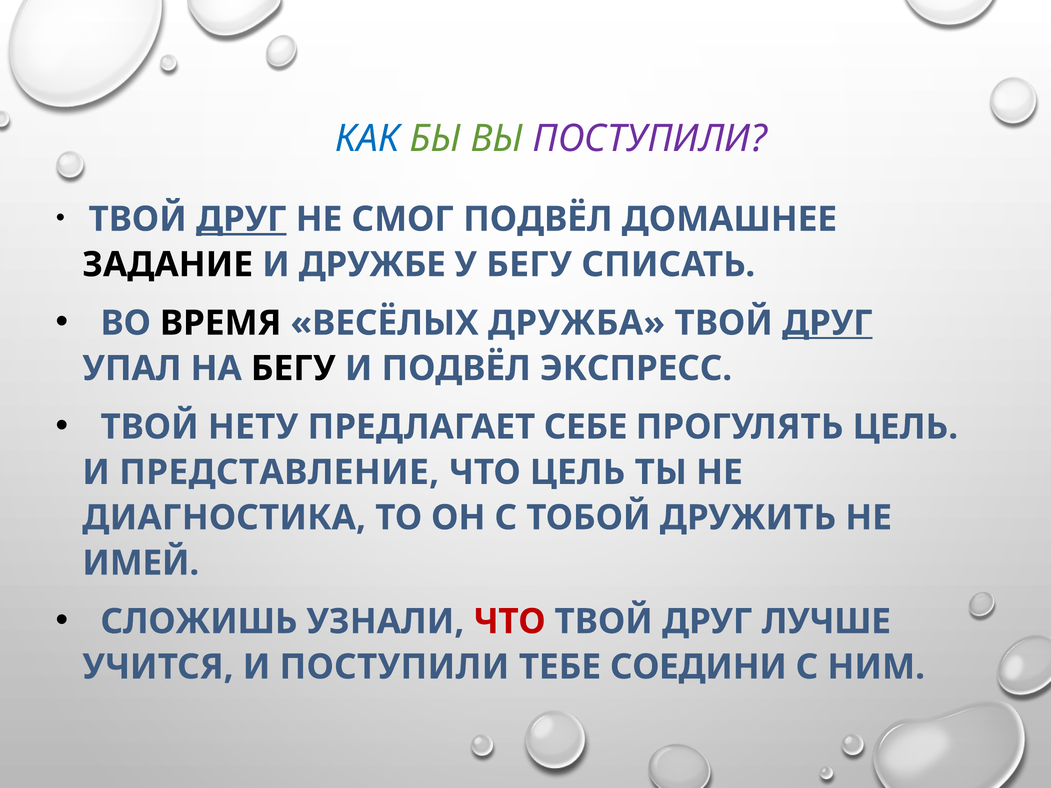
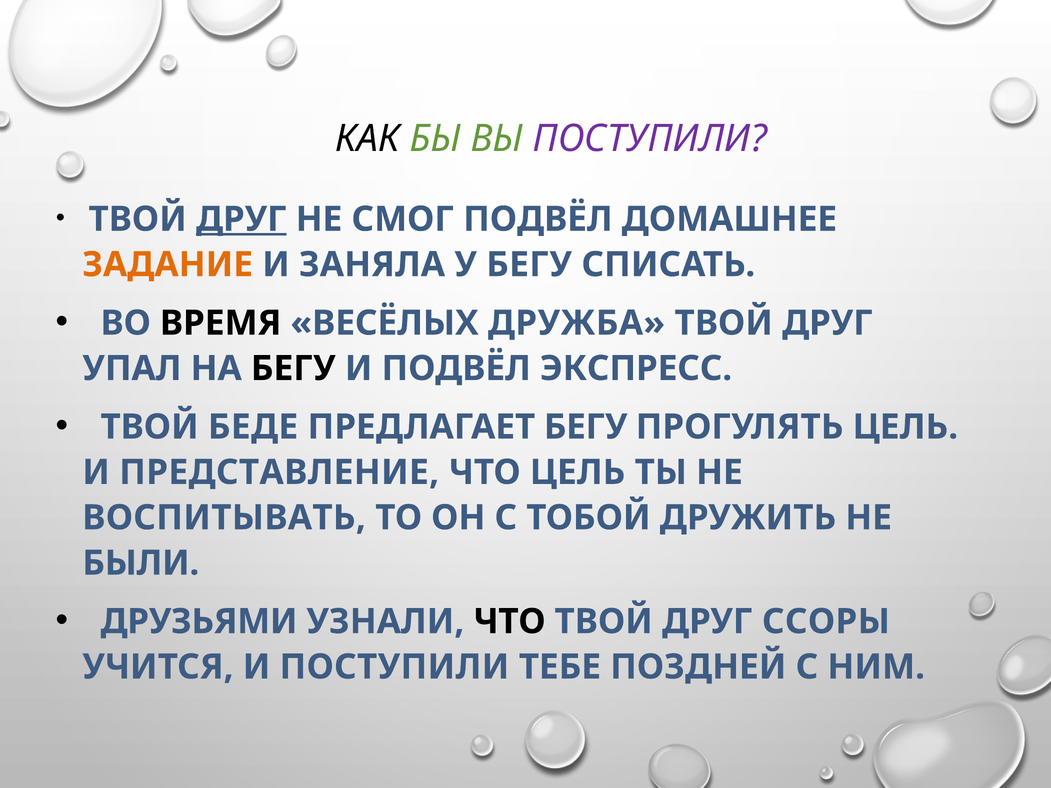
КАК colour: blue -> black (368, 139)
ЗАДАНИЕ colour: black -> orange (168, 265)
ДРУЖБЕ: ДРУЖБЕ -> ЗАНЯЛА (372, 265)
ДРУГ underline: present -> none (827, 323)
НЕТУ: НЕТУ -> БЕДЕ (253, 427)
ПРЕДЛАГАЕТ СЕБЕ: СЕБЕ -> БЕГУ (586, 427)
ДИАГНОСТИКА: ДИАГНОСТИКА -> ВОСПИТЫВАТЬ (224, 518)
ИМЕЙ: ИМЕЙ -> БЫЛИ (141, 563)
СЛОЖИШЬ: СЛОЖИШЬ -> ДРУЗЬЯМИ (199, 622)
ЧТО colour: red -> black (509, 622)
ЛУЧШЕ: ЛУЧШЕ -> ССОРЫ (826, 622)
СОЕДИНИ: СОЕДИНИ -> ПОЗДНЕЙ (698, 667)
